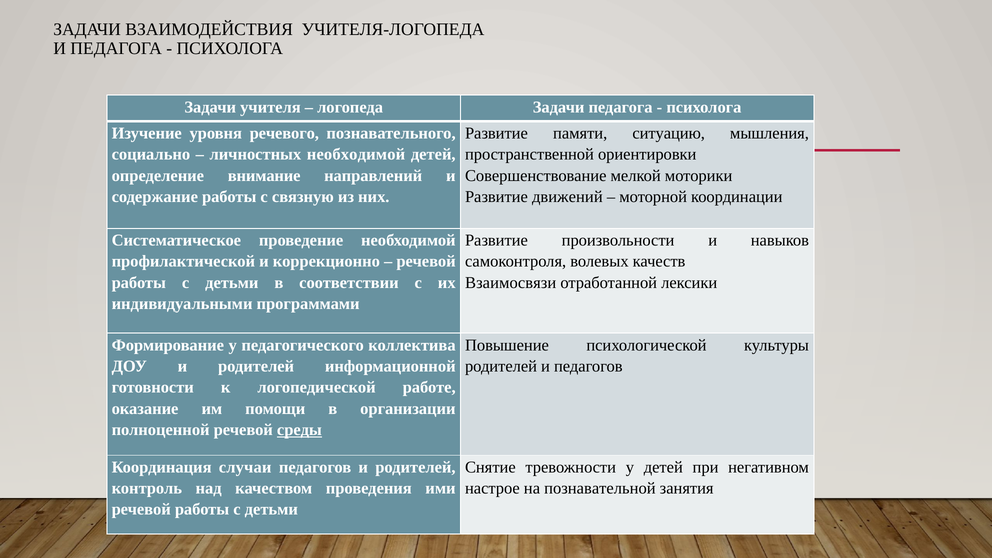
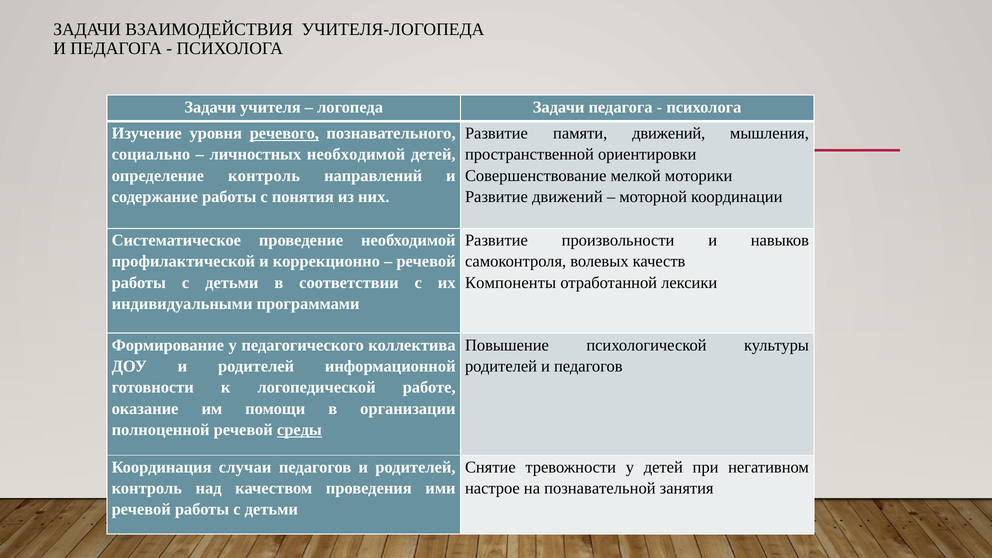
речевого underline: none -> present (284, 133)
памяти ситуацию: ситуацию -> движений (669, 133)
определение внимание: внимание -> контроль (264, 176)
связную: связную -> понятия (303, 197)
Взаимосвязи: Взаимосвязи -> Компоненты (511, 283)
